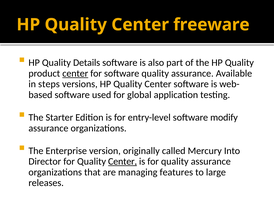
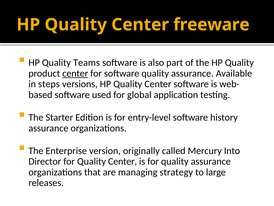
Details: Details -> Teams (87, 63)
modify: modify -> history (224, 117)
Center underline: present -> none (123, 161)
features: features -> strategy (176, 172)
